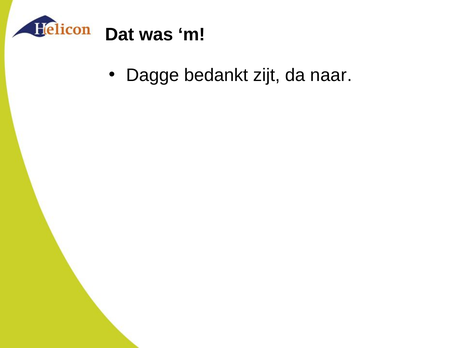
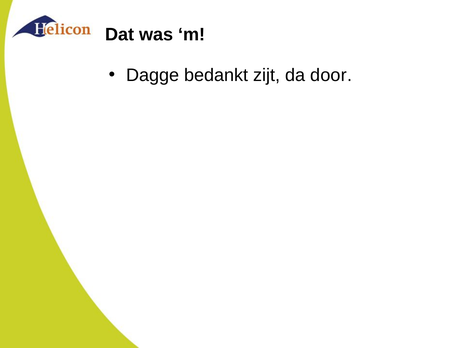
naar: naar -> door (331, 75)
